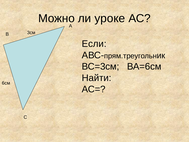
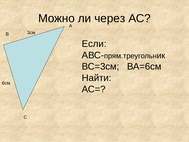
уроке: уроке -> через (110, 18)
